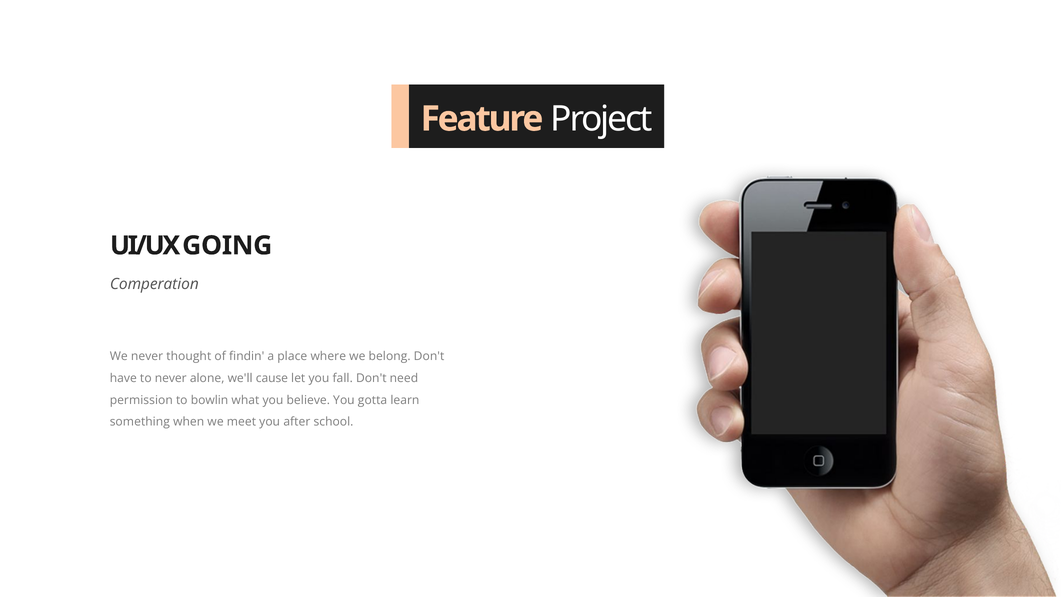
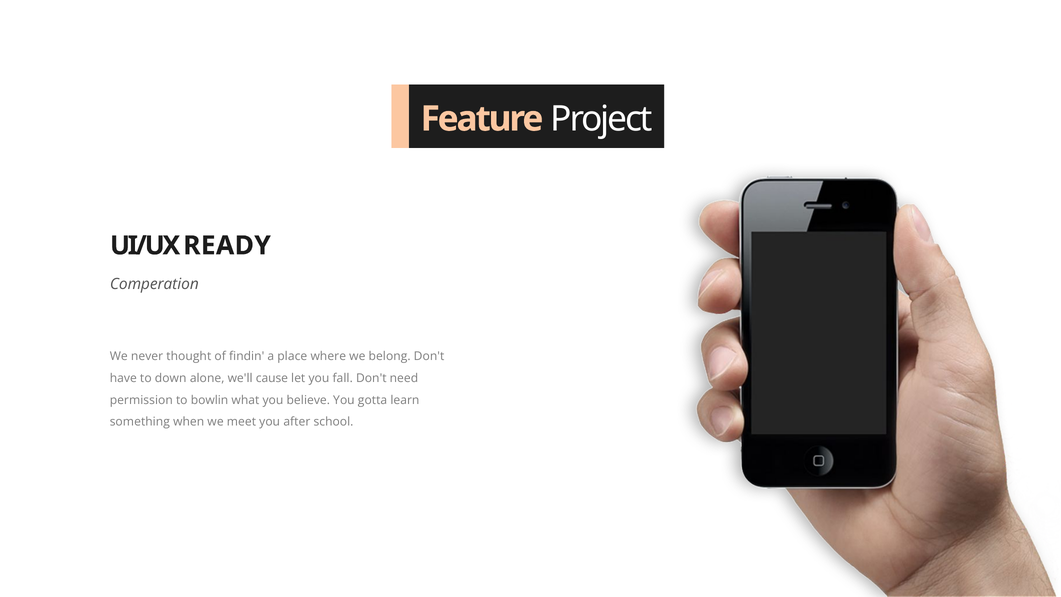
GOING: GOING -> READY (227, 246)
to never: never -> down (171, 378)
